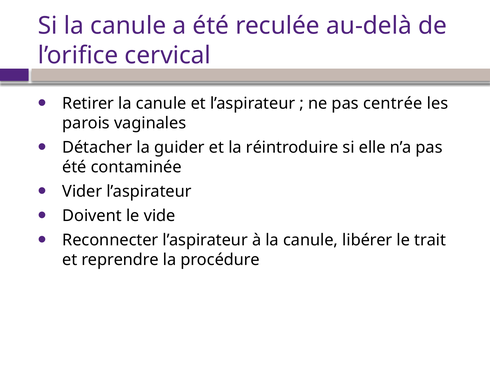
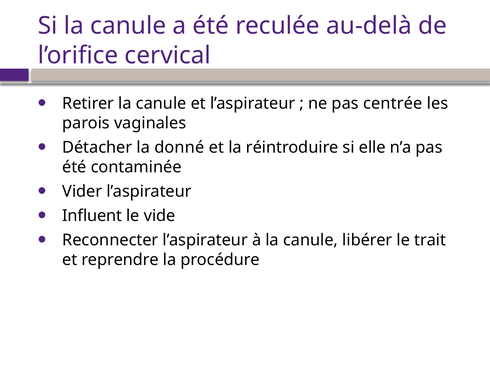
guider: guider -> donné (179, 147)
Doivent: Doivent -> Influent (92, 216)
